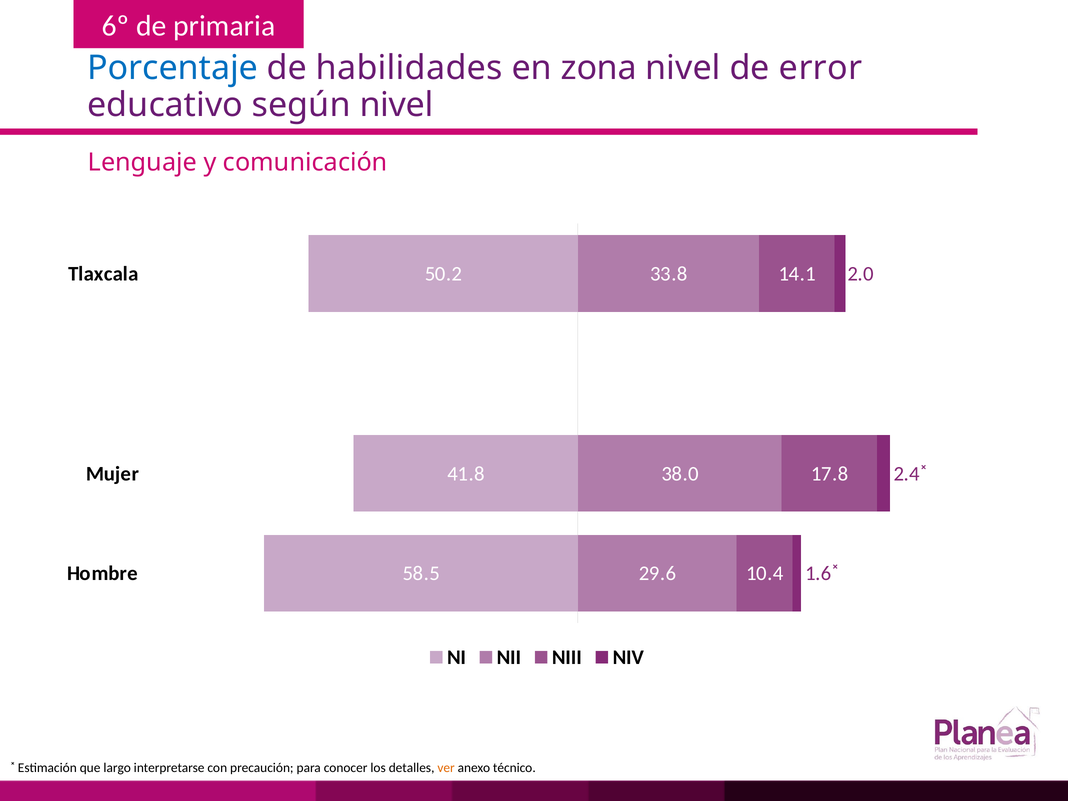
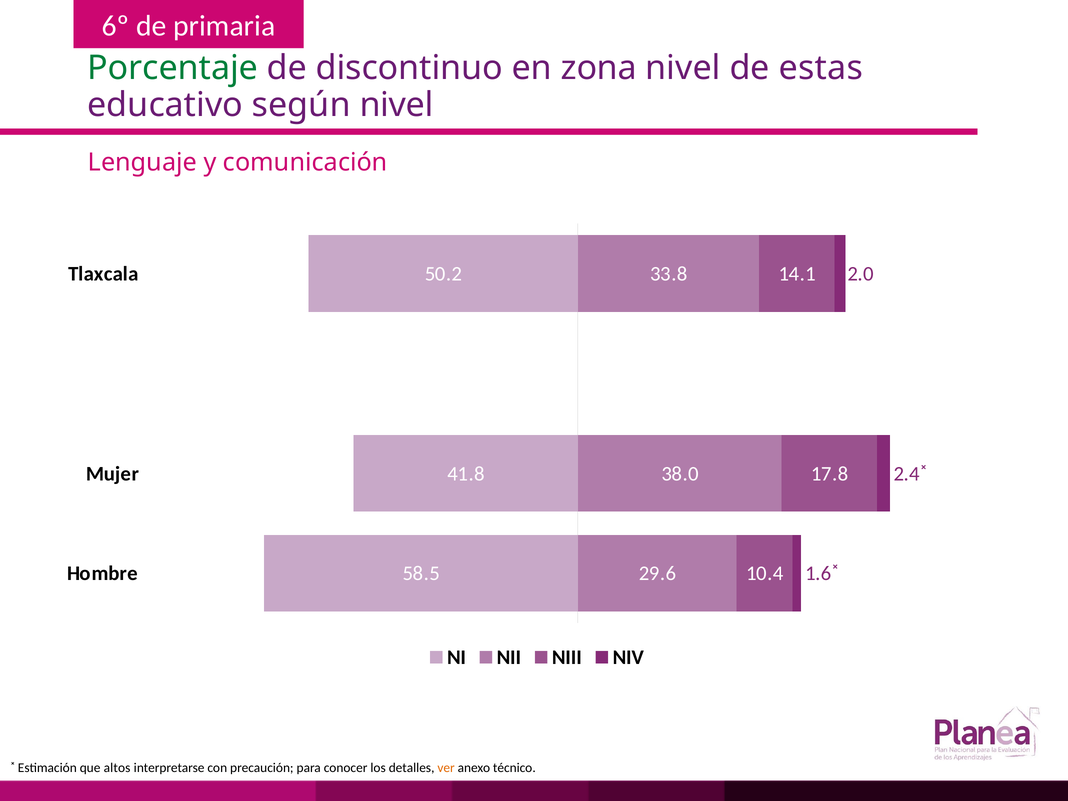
Porcentaje colour: blue -> green (173, 68)
habilidades: habilidades -> discontinuo (409, 68)
error: error -> estas (821, 68)
largo: largo -> altos (117, 768)
